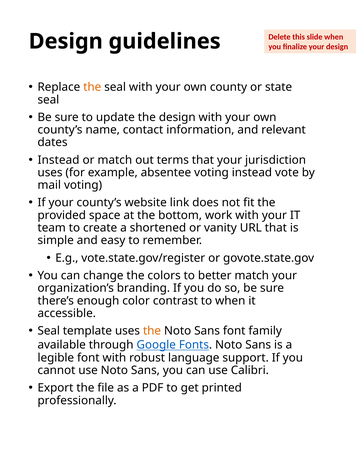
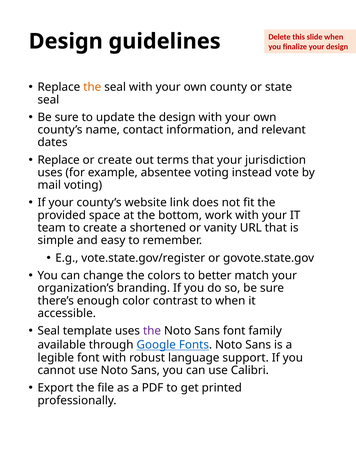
Instead: Instead -> Replace (59, 160)
or match: match -> create (115, 160)
the colour: orange -> purple (152, 331)
